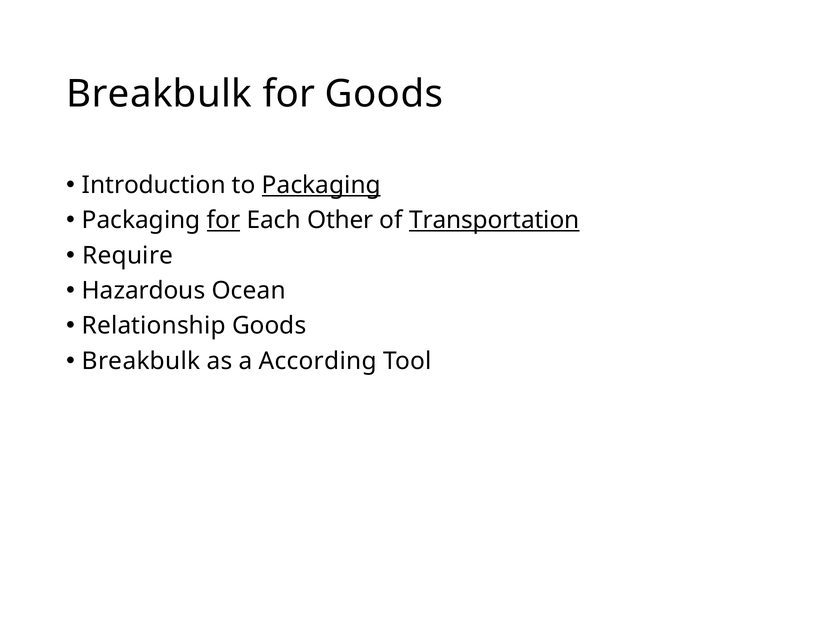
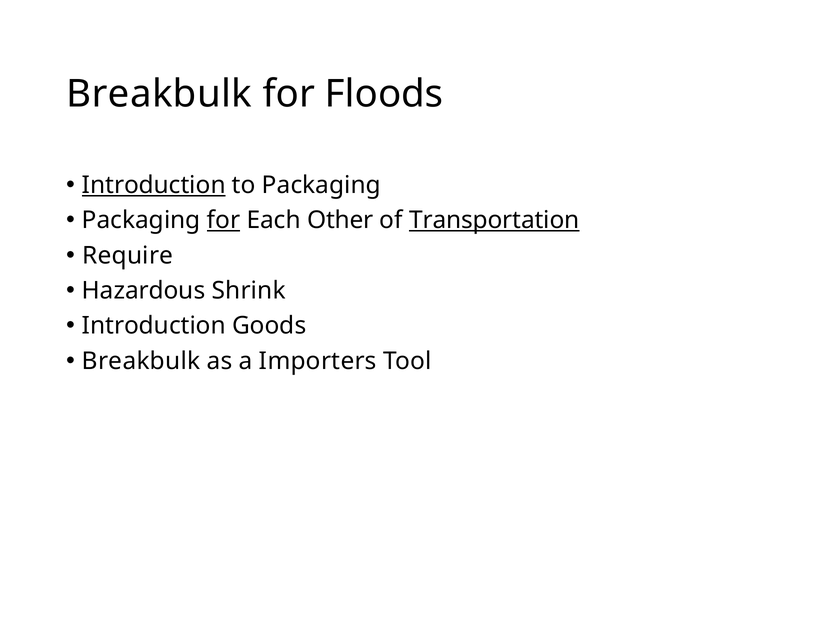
for Goods: Goods -> Floods (384, 94)
Introduction underline: none -> present (154, 185)
Packaging underline: present -> none (321, 185)
Ocean: Ocean -> Shrink (249, 291)
Relationship: Relationship -> Introduction (154, 326)
According: According -> Importers (318, 361)
